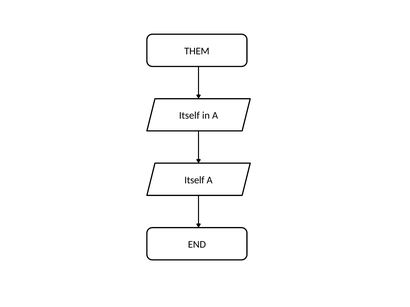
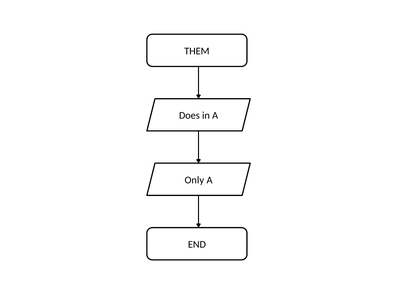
Itself: Itself -> Does (189, 116)
Itself: Itself -> Only (194, 180)
